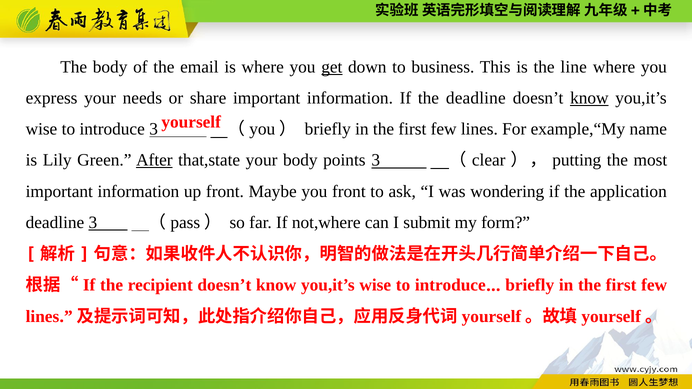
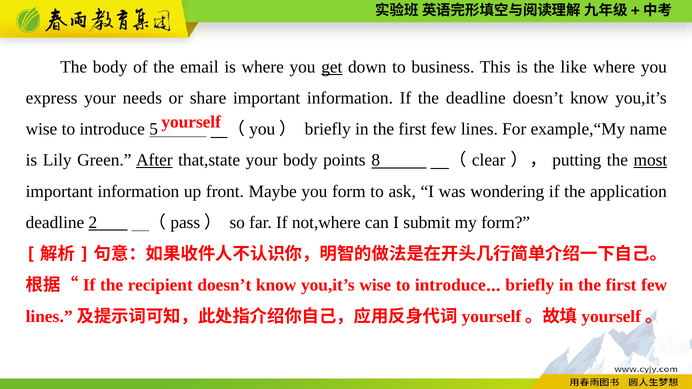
line: line -> like (574, 67)
know underline: present -> none (589, 98)
introduce 3: 3 -> 5 (154, 129)
points 3: 3 -> 8 (376, 160)
most underline: none -> present (650, 160)
you front: front -> form (349, 192)
deadline 3: 3 -> 2 (93, 223)
